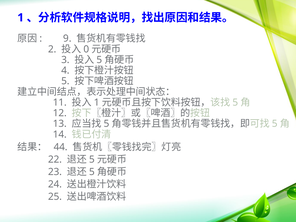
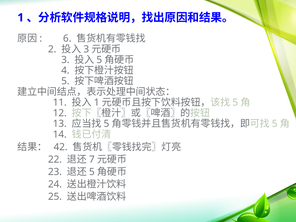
9: 9 -> 6 (67, 39)
0: 0 -> 3 (86, 49)
44: 44 -> 42 (61, 147)
5: 5 -> 7 (92, 159)
